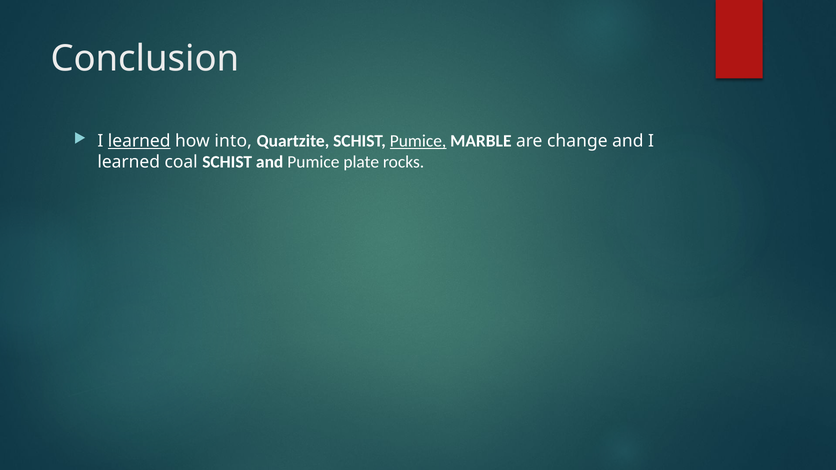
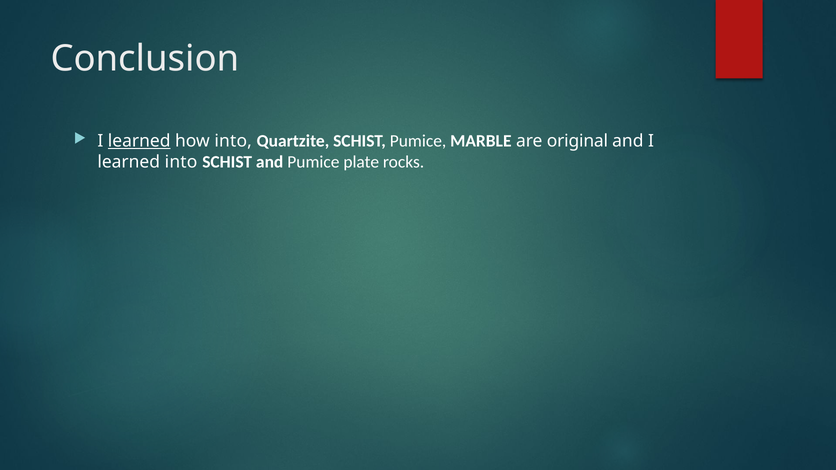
Pumice underline: present -> none (418, 141)
change: change -> original (577, 141)
learned coal: coal -> into (181, 162)
